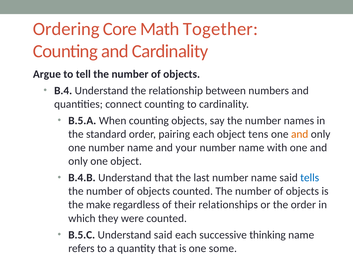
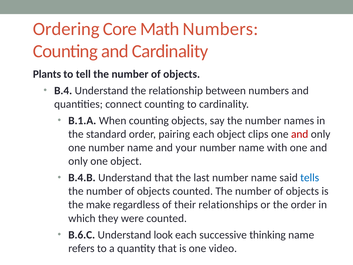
Math Together: Together -> Numbers (221, 29)
Argue: Argue -> Plants (47, 74)
B.5.A: B.5.A -> B.1.A (82, 120)
tens: tens -> clips (258, 134)
and colour: orange -> red (300, 134)
B.5.C: B.5.C -> B.6.C (82, 235)
Understand said: said -> look (163, 235)
some: some -> video (223, 248)
